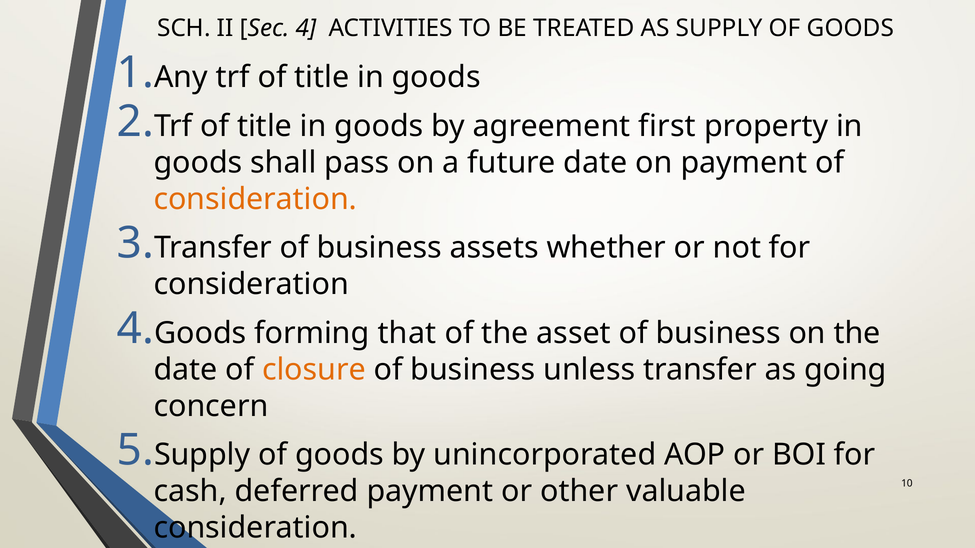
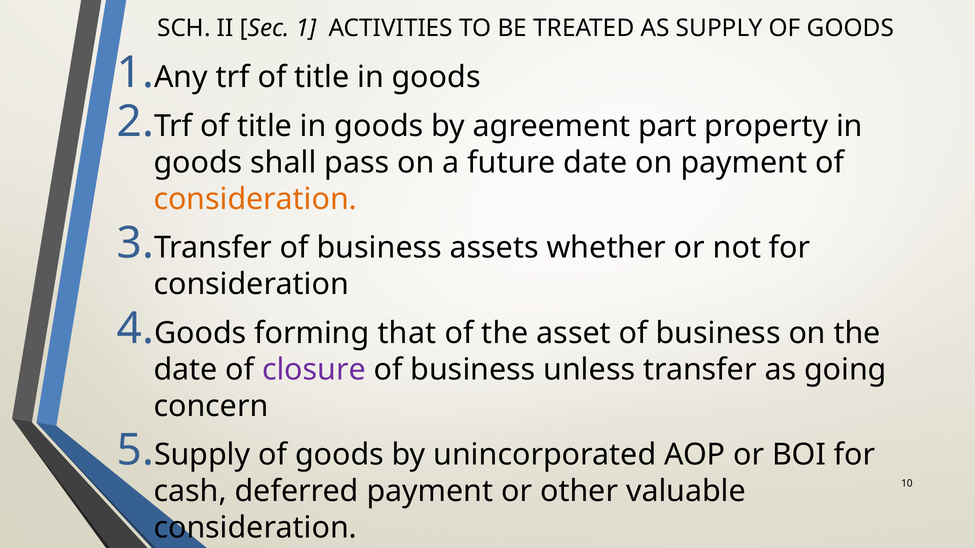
Sec 4: 4 -> 1 (306, 28)
first: first -> part (667, 126)
closure colour: orange -> purple (314, 370)
